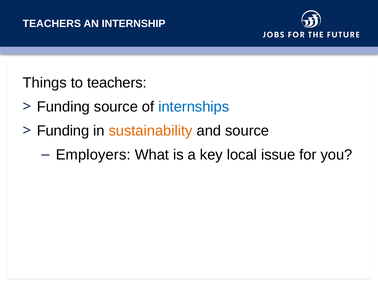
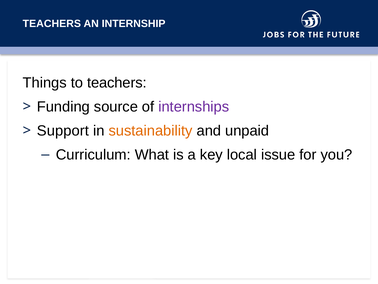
internships colour: blue -> purple (194, 107)
Funding: Funding -> Support (63, 131)
and source: source -> unpaid (247, 131)
Employers: Employers -> Curriculum (93, 155)
